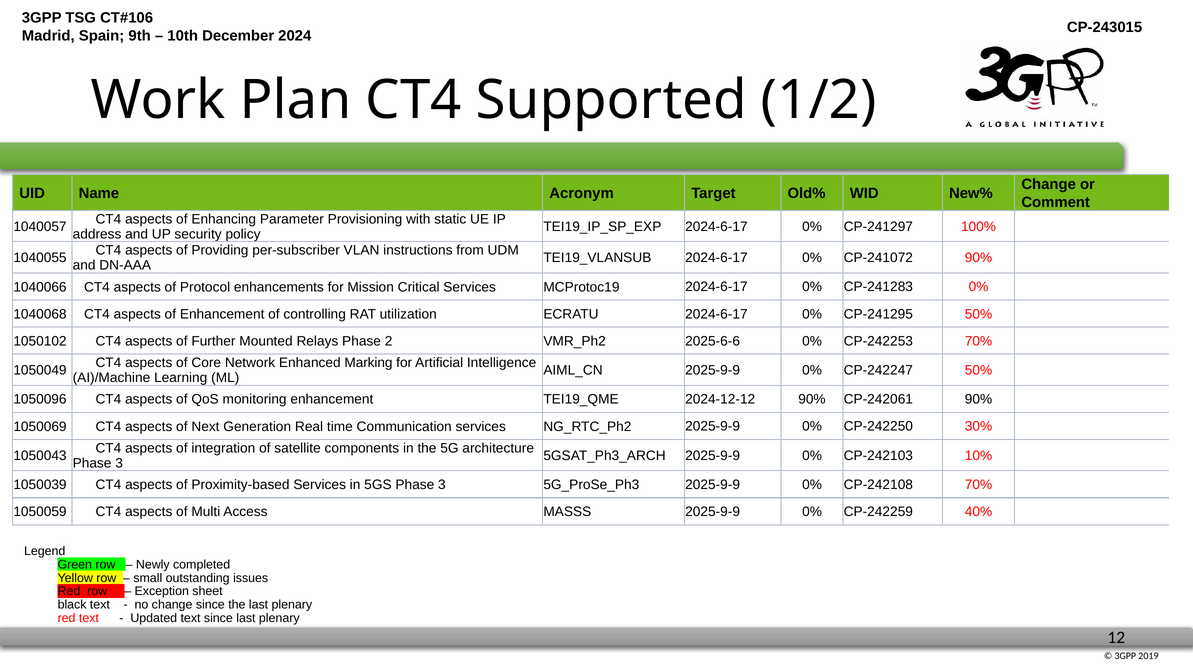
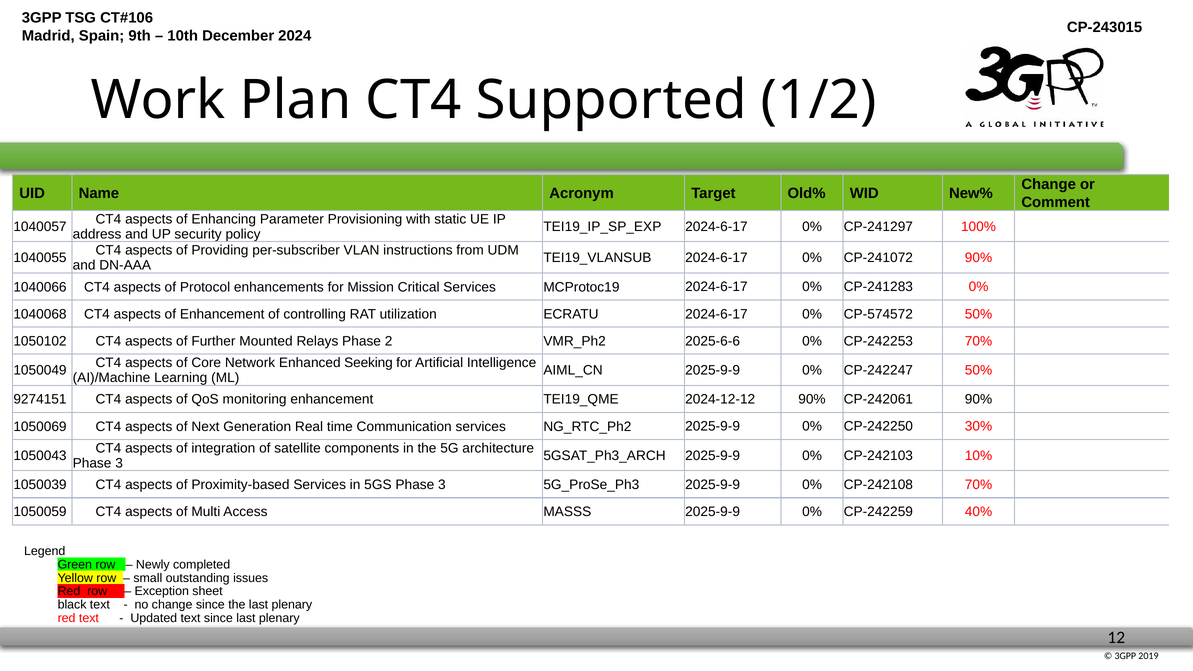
CP-241295: CP-241295 -> CP-574572 (878, 314)
Marking: Marking -> Seeking (369, 363)
1050096: 1050096 -> 9274151 (40, 399)
